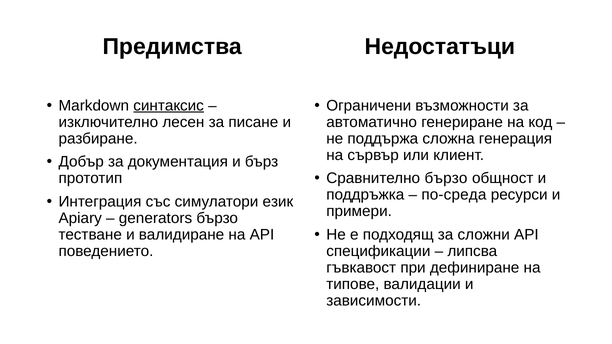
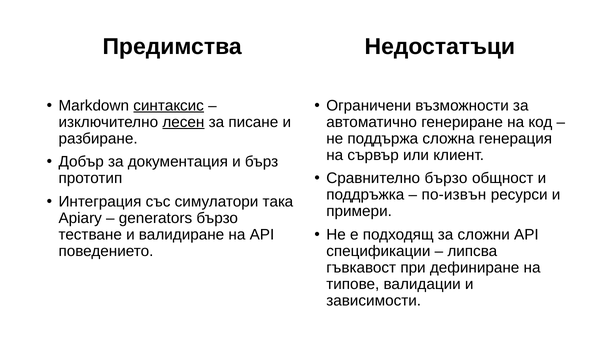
лесен underline: none -> present (183, 122)
по-среда: по-среда -> по-извън (454, 195)
език: език -> така (278, 202)
